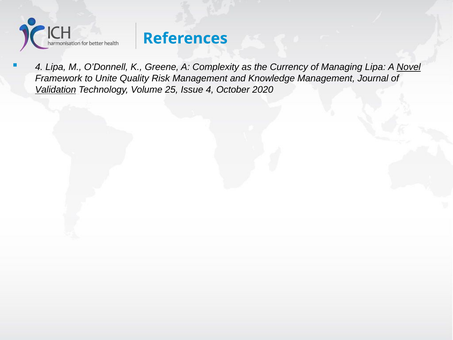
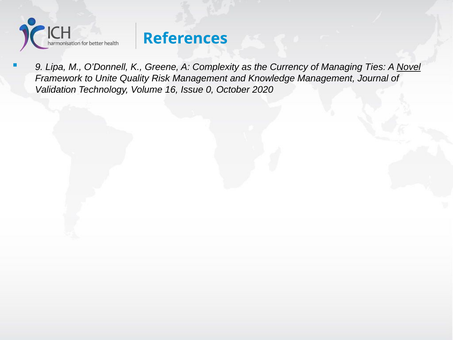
4: 4 -> 9 (39, 67)
Managing Lipa: Lipa -> Ties (375, 67)
Validation underline: present -> none (56, 90)
25: 25 -> 16 (172, 90)
Issue 4: 4 -> 0 (210, 90)
